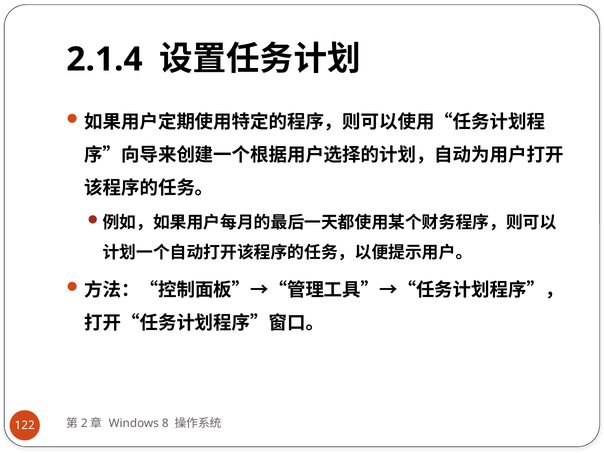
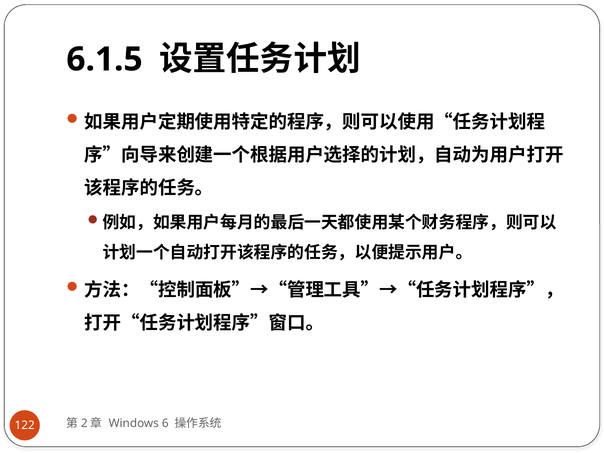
2.1.4: 2.1.4 -> 6.1.5 (105, 59)
8: 8 -> 6 (165, 424)
